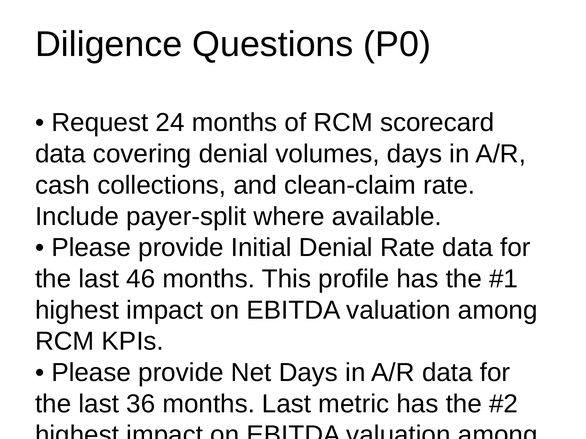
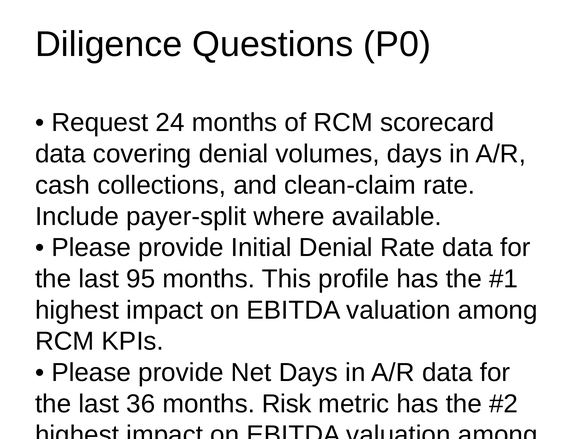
46: 46 -> 95 (141, 279)
months Last: Last -> Risk (287, 404)
